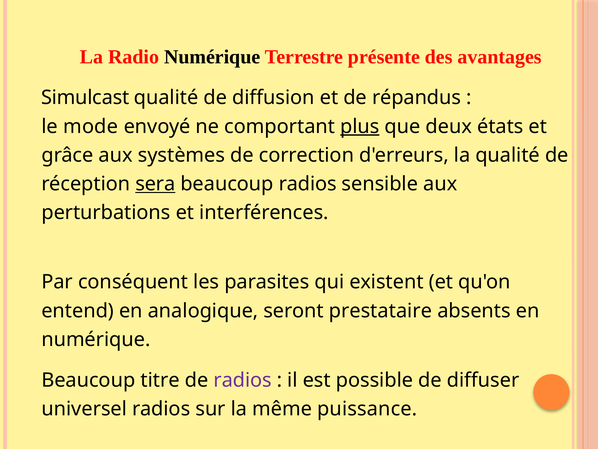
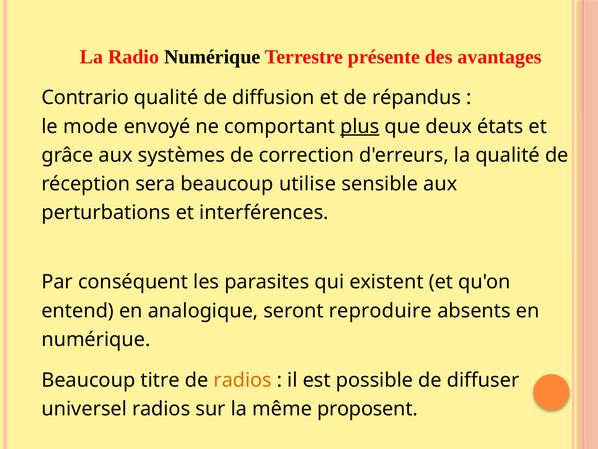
Simulcast: Simulcast -> Contrario (85, 98)
sera underline: present -> none (155, 184)
beaucoup radios: radios -> utilise (308, 184)
prestataire: prestataire -> reproduire (380, 310)
radios colour: purple -> orange (243, 380)
puissance: puissance -> proposent (367, 409)
